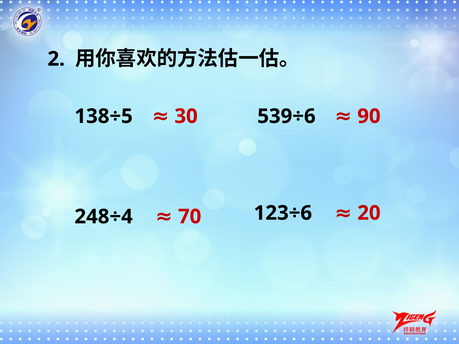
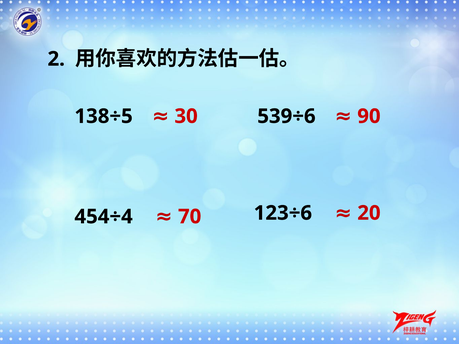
248÷4: 248÷4 -> 454÷4 (104, 217)
